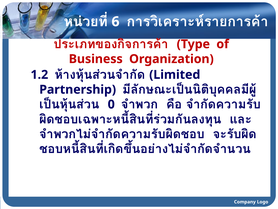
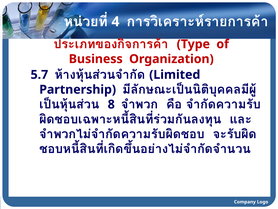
6: 6 -> 4 (116, 22)
1.2: 1.2 -> 5.7 (39, 75)
0: 0 -> 8 (111, 104)
